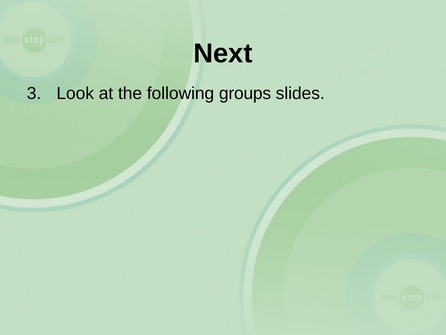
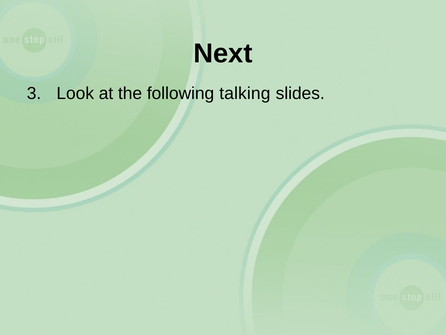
groups: groups -> talking (245, 93)
